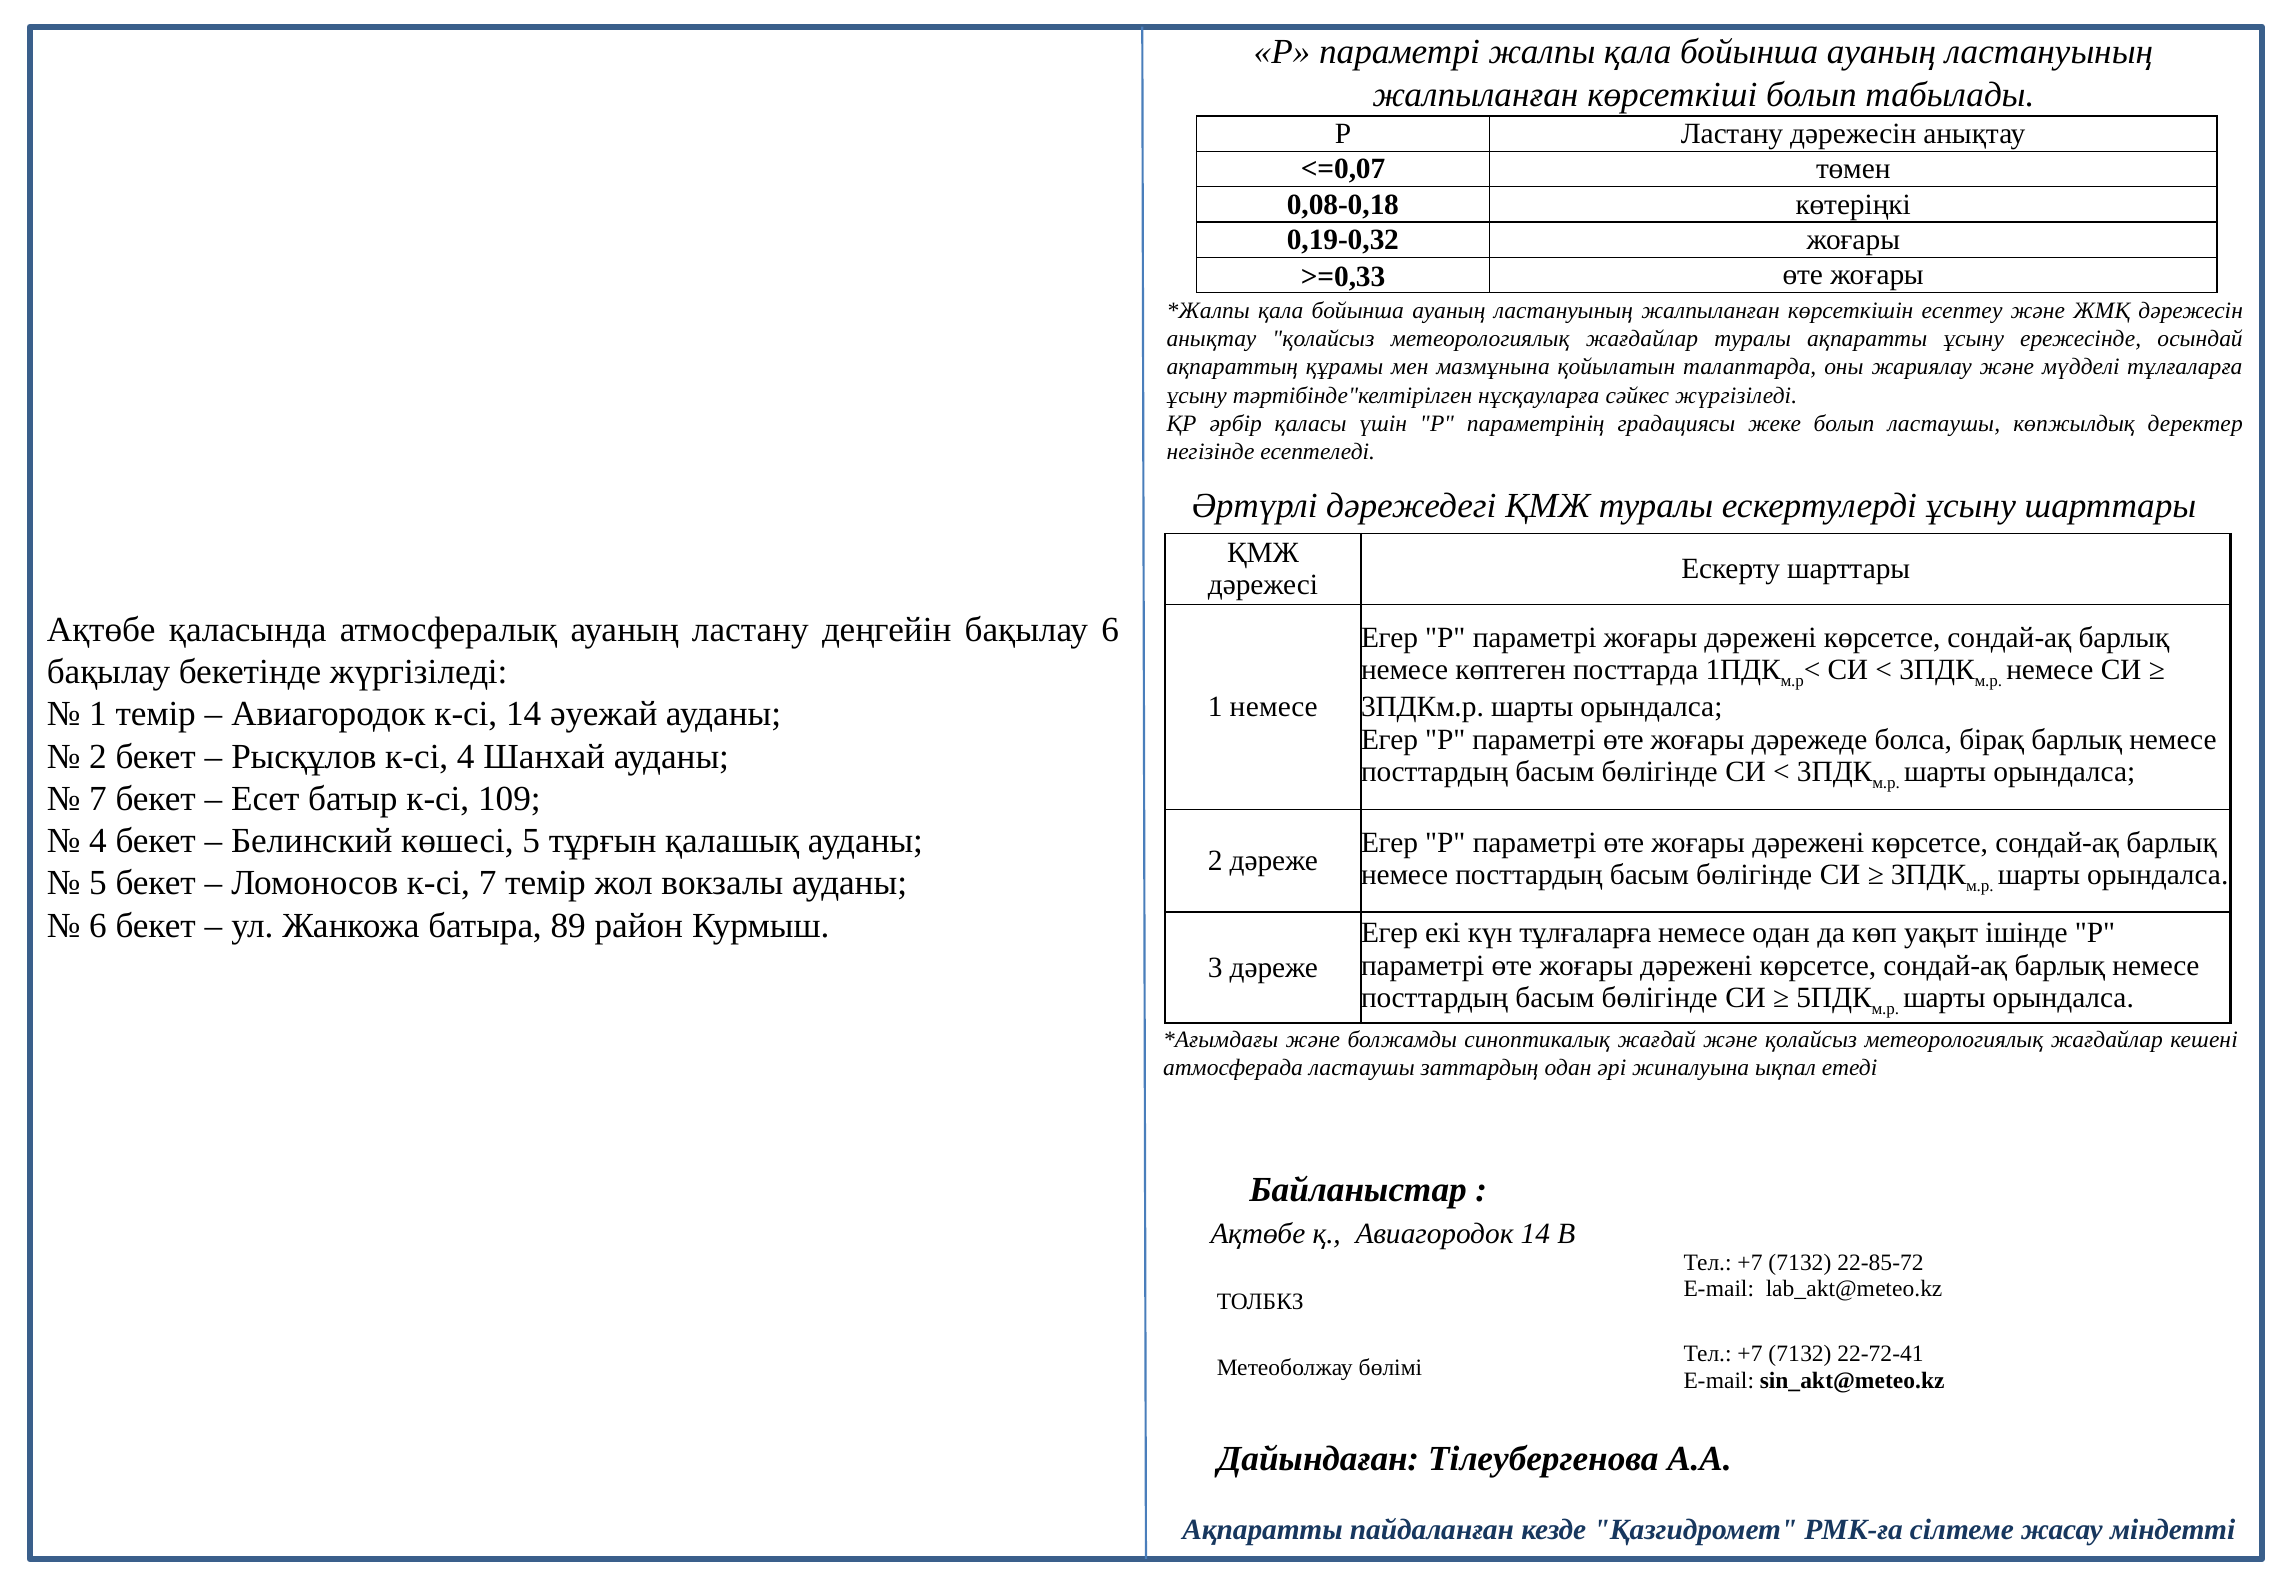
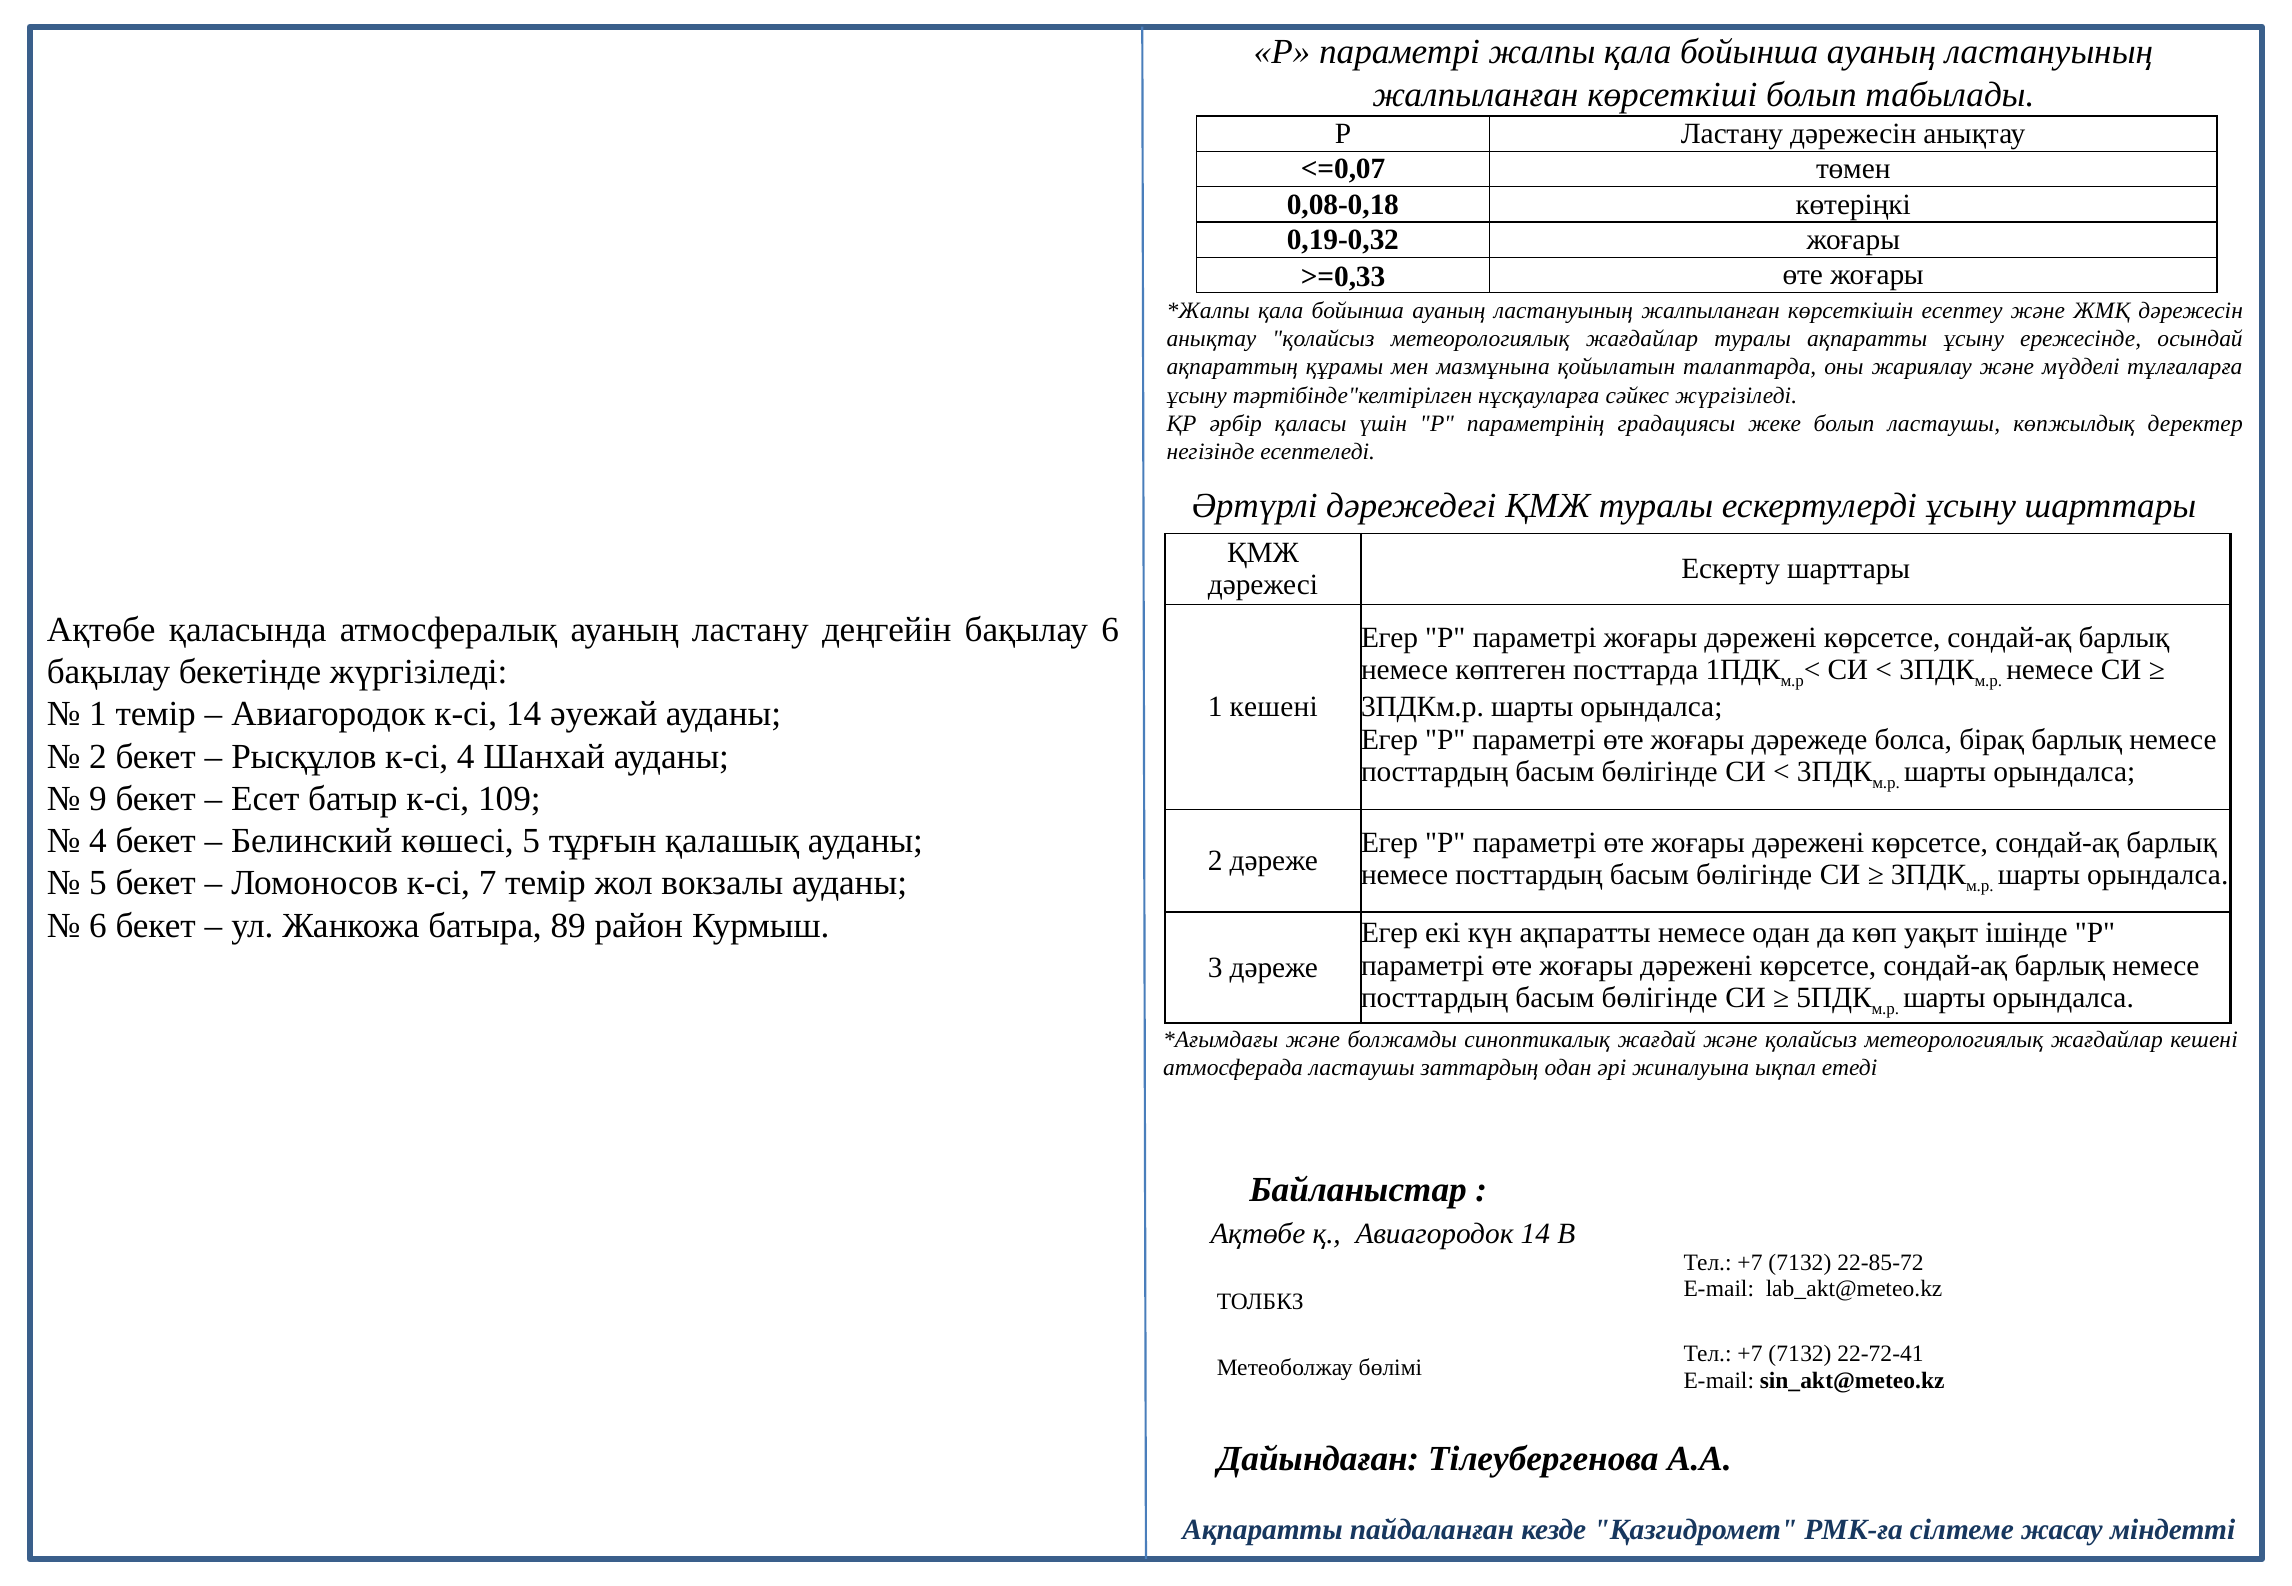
1 немесе: немесе -> кешені (1274, 707)
7: 7 -> 9 (98, 799)
күн тұлғаларға: тұлғаларға -> ақпаратты (1585, 933)
